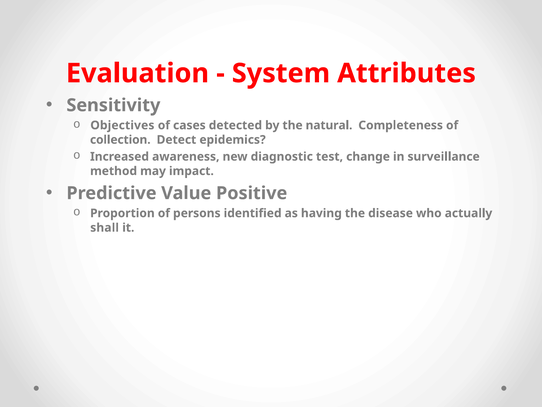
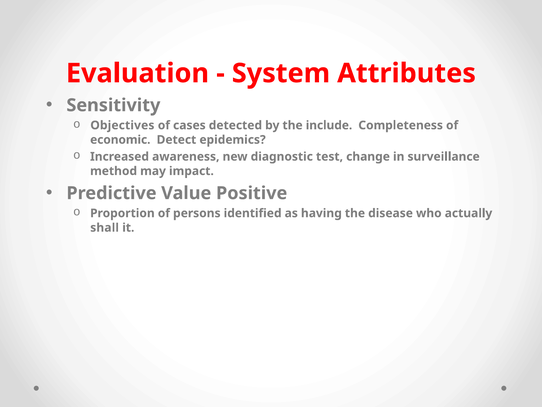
natural: natural -> include (329, 125)
collection: collection -> economic (120, 140)
